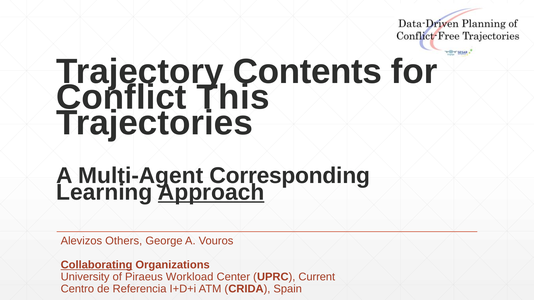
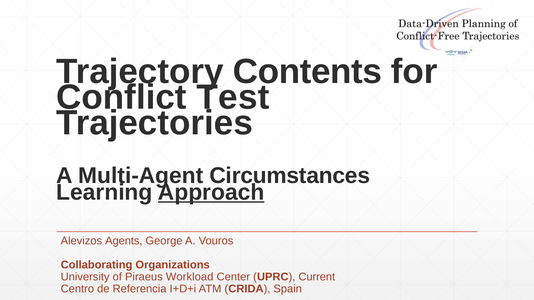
This: This -> Test (233, 97)
Corresponding: Corresponding -> Circumstances (290, 176)
Others: Others -> Agents (124, 241)
Collaborating underline: present -> none (97, 265)
